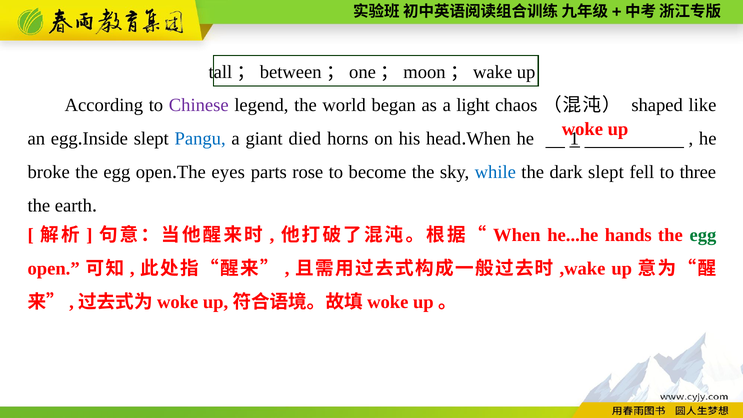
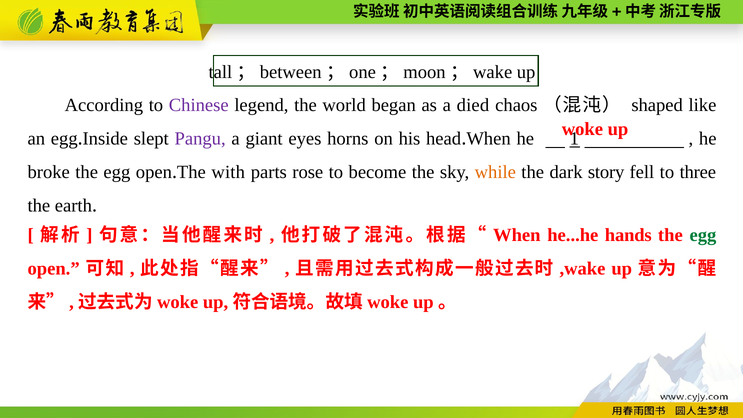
light: light -> died (473, 105)
Pangu colour: blue -> purple (200, 139)
died: died -> eyes (305, 139)
eyes: eyes -> with (228, 172)
while colour: blue -> orange (495, 172)
dark slept: slept -> story (606, 172)
